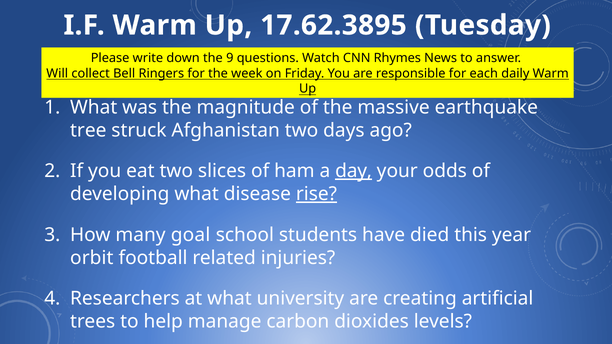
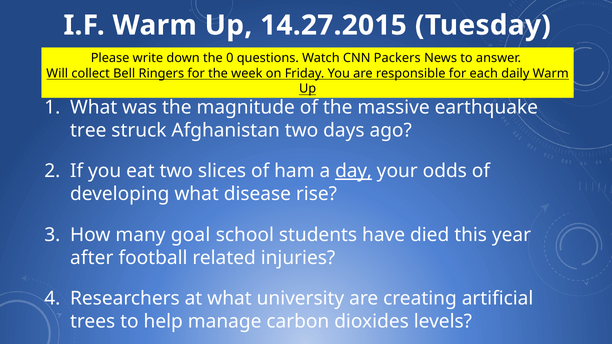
17.62.3895: 17.62.3895 -> 14.27.2015 (333, 25)
9: 9 -> 0 (230, 58)
Rhymes: Rhymes -> Packers (397, 58)
rise underline: present -> none (317, 194)
orbit: orbit -> after (92, 258)
